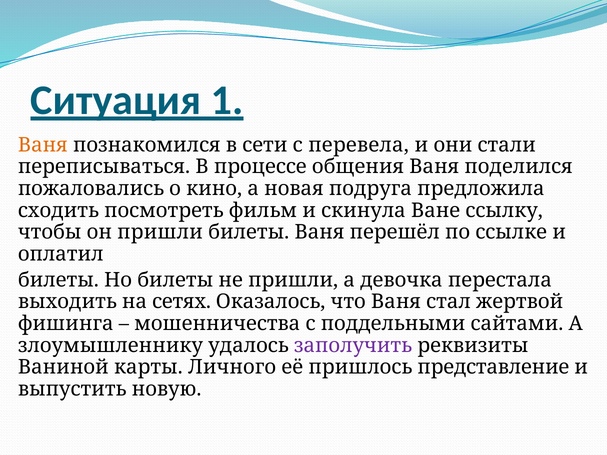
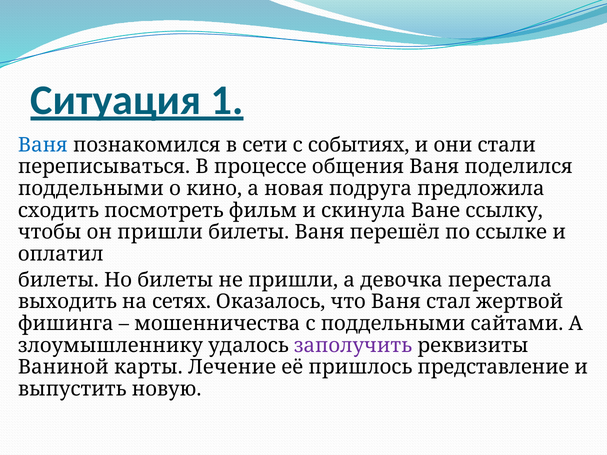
Ваня colour: orange -> blue (43, 145)
перевела: перевела -> событиях (359, 145)
пожаловались: пожаловались -> поддельными (91, 189)
Личного: Личного -> Лечение (232, 367)
